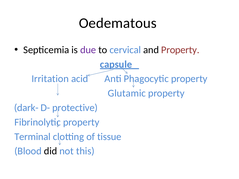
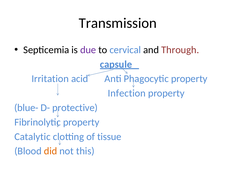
Oedematous: Oedematous -> Transmission (118, 23)
and Property: Property -> Through (180, 50)
Glutamic: Glutamic -> Infection (127, 93)
dark-: dark- -> blue- (26, 108)
Terminal: Terminal -> Catalytic (32, 137)
did colour: black -> orange (51, 151)
